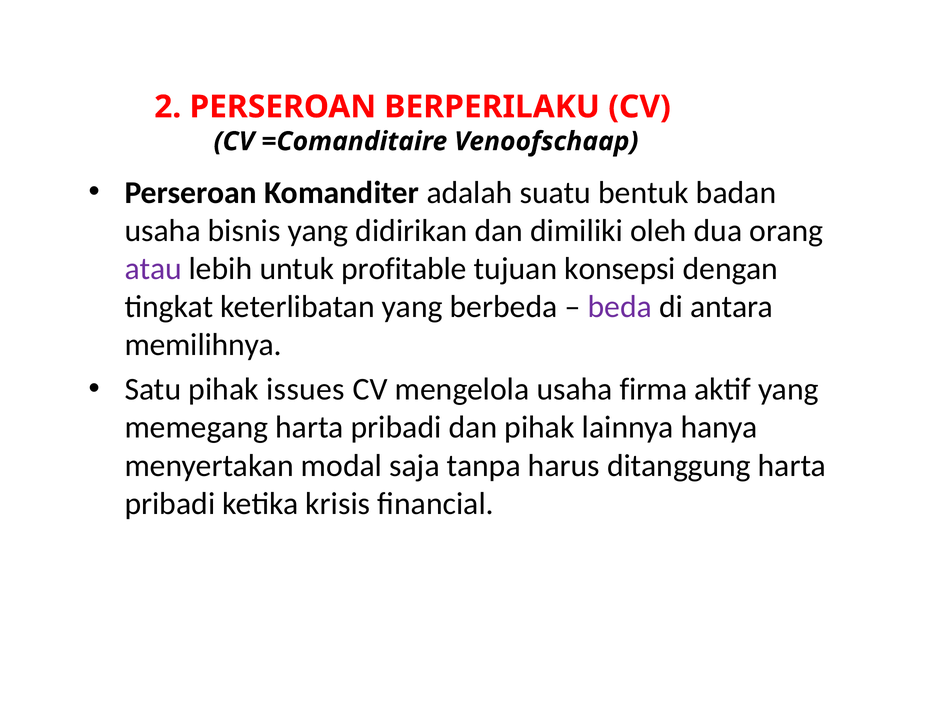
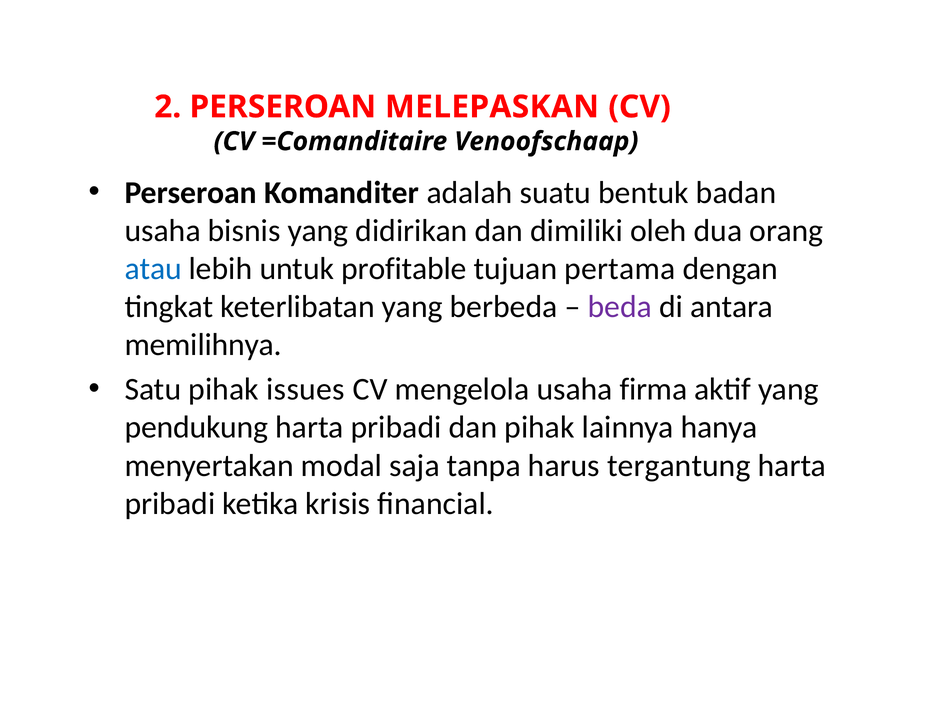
BERPERILAKU: BERPERILAKU -> MELEPASKAN (492, 107)
atau colour: purple -> blue (153, 269)
konsepsi: konsepsi -> pertama (620, 269)
memegang: memegang -> pendukung (196, 427)
ditanggung: ditanggung -> tergantung (679, 466)
